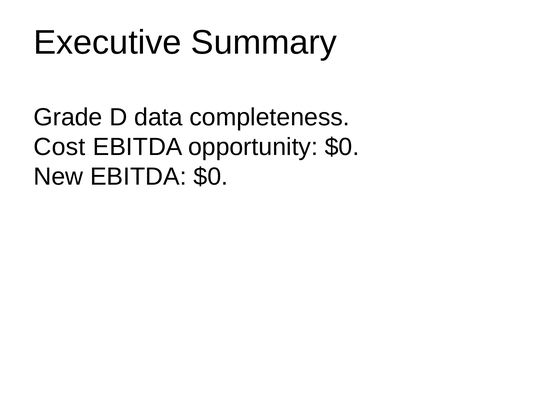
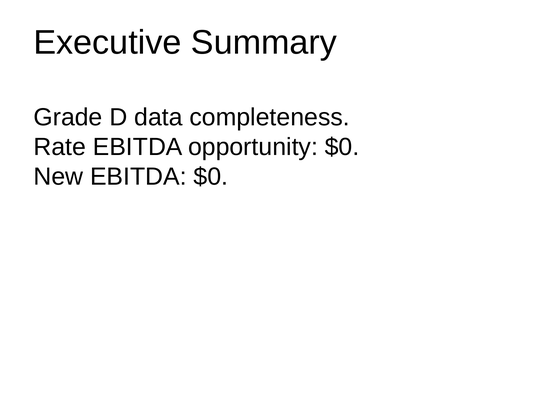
Cost: Cost -> Rate (60, 147)
